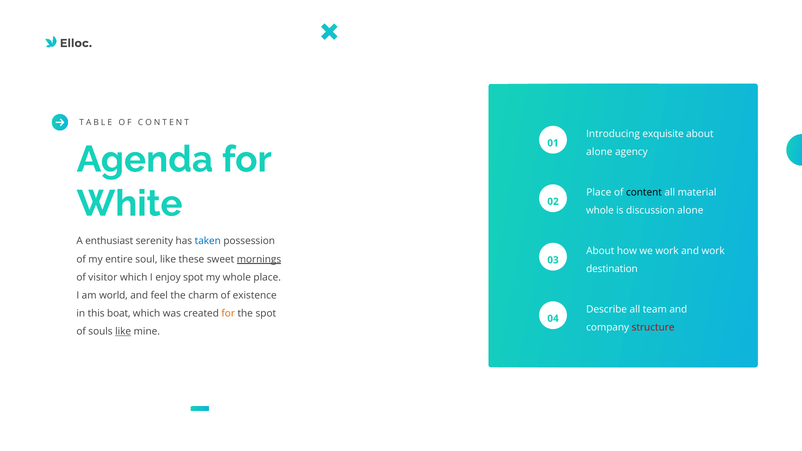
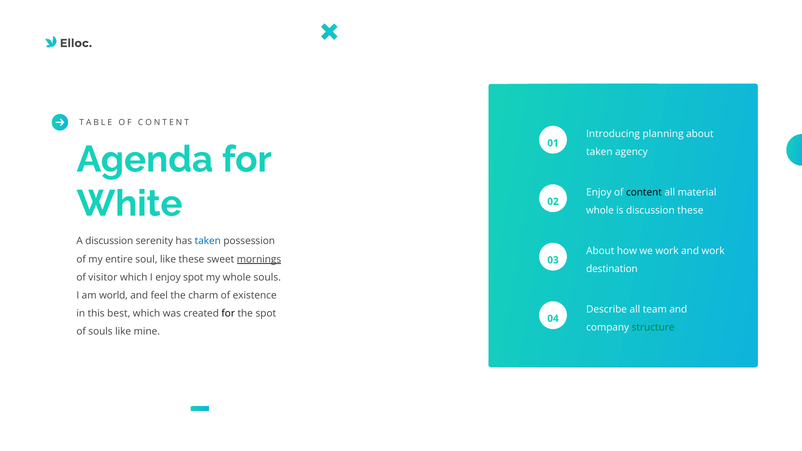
exquisite: exquisite -> planning (663, 134)
alone: alone -> taken (599, 152)
Place: Place -> Enjoy (599, 193)
discussion alone: alone -> these (690, 211)
A enthusiast: enthusiast -> discussion (109, 241)
whole place: place -> souls (267, 277)
boat: boat -> best (119, 313)
for colour: orange -> black (228, 313)
structure colour: red -> green (653, 328)
like underline: present -> none (123, 331)
